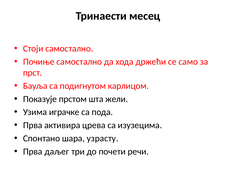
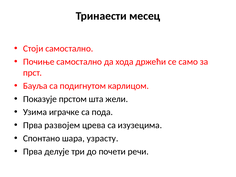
активира: активира -> развојем (62, 125)
даљег: даљег -> делује (57, 151)
